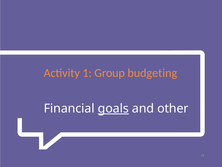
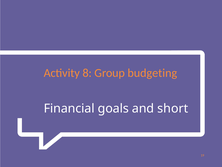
1: 1 -> 8 (87, 73)
goals underline: present -> none (113, 108)
other: other -> short (173, 108)
